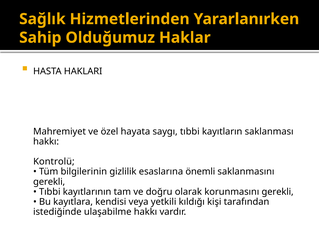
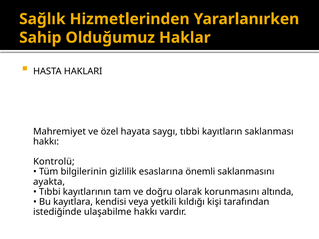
gerekli: gerekli -> ayakta (49, 182)
korunmasını gerekli: gerekli -> altında (278, 192)
